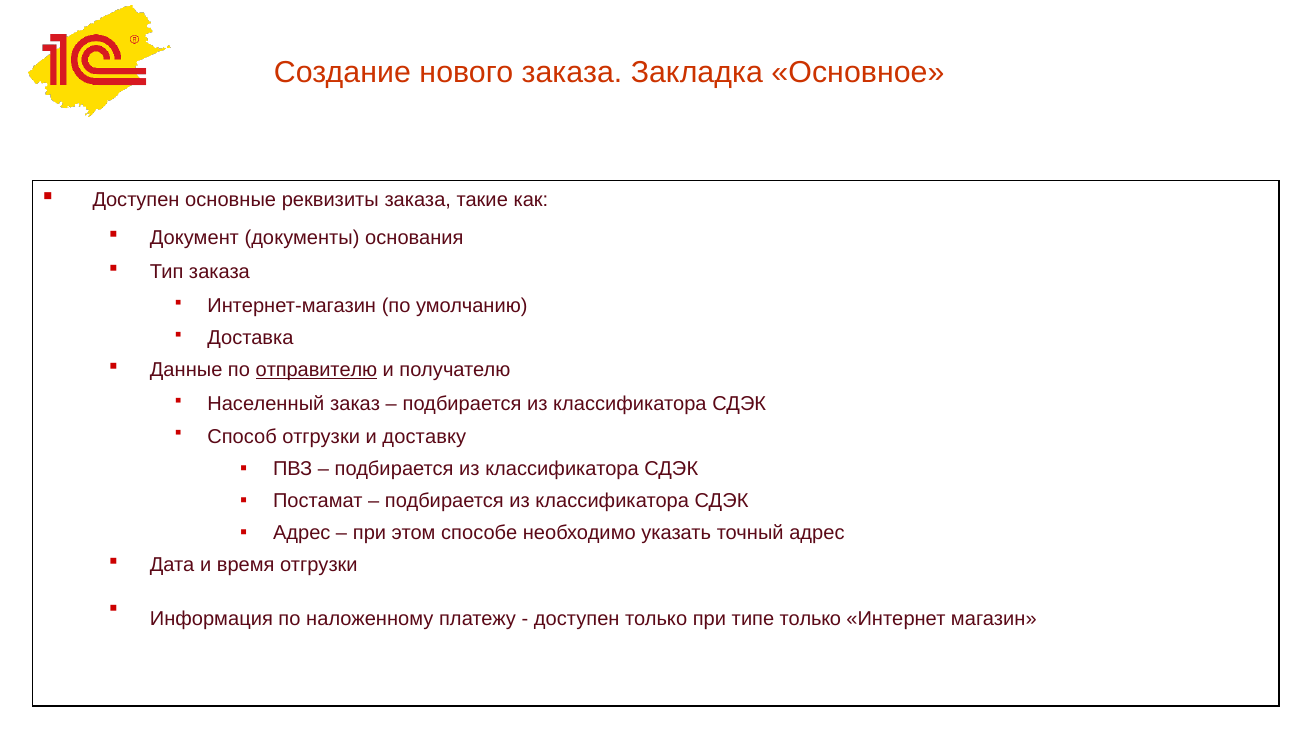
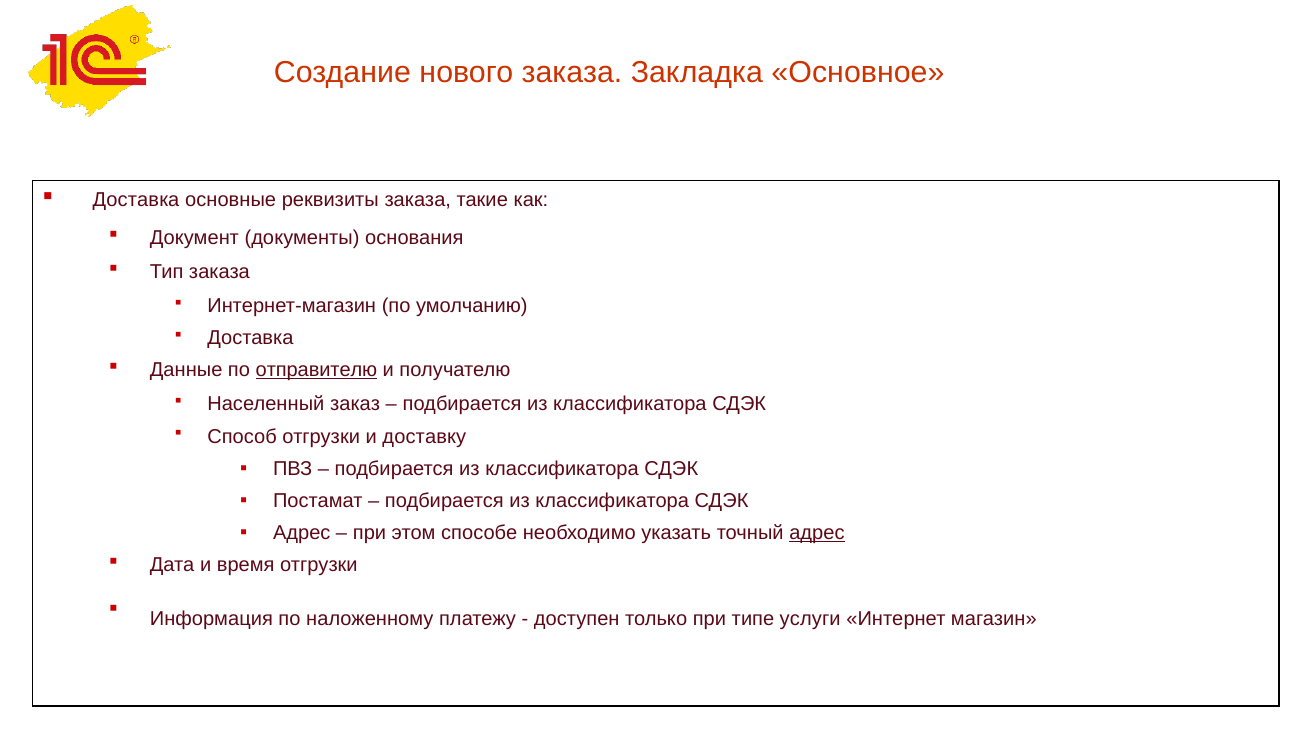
Доступен: Доступен -> Доставка (136, 199)
адрес underline: none -> present (817, 533)
типе только: только -> услуги (810, 619)
